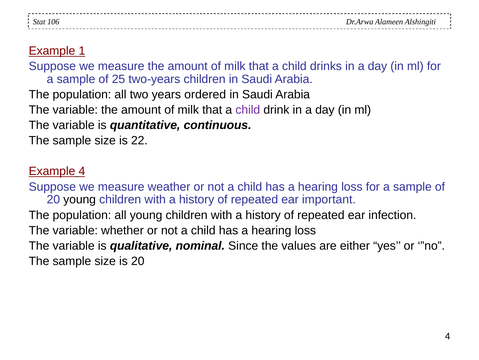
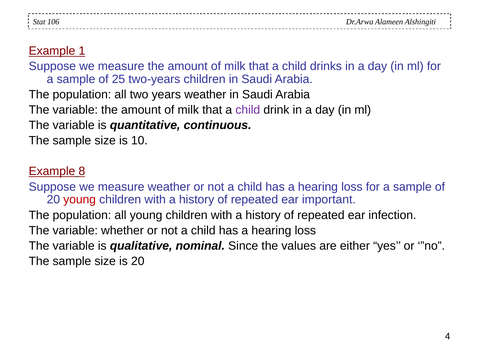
years ordered: ordered -> weather (205, 94)
22: 22 -> 10 (139, 140)
Example 4: 4 -> 8 (82, 171)
young colour: black -> red (80, 199)
